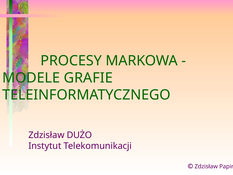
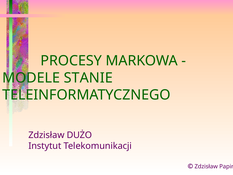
GRAFIE: GRAFIE -> STANIE (88, 78)
